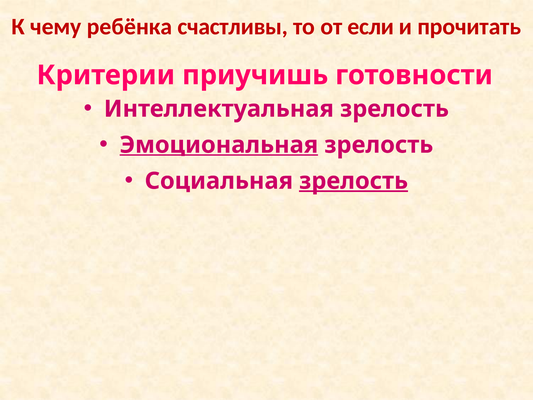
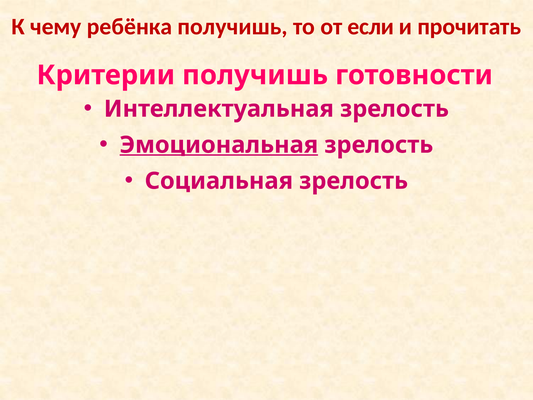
ребёнка счастливы: счастливы -> получишь (233, 27)
Критерии приучишь: приучишь -> получишь (255, 75)
зрелость underline: present -> none (354, 181)
